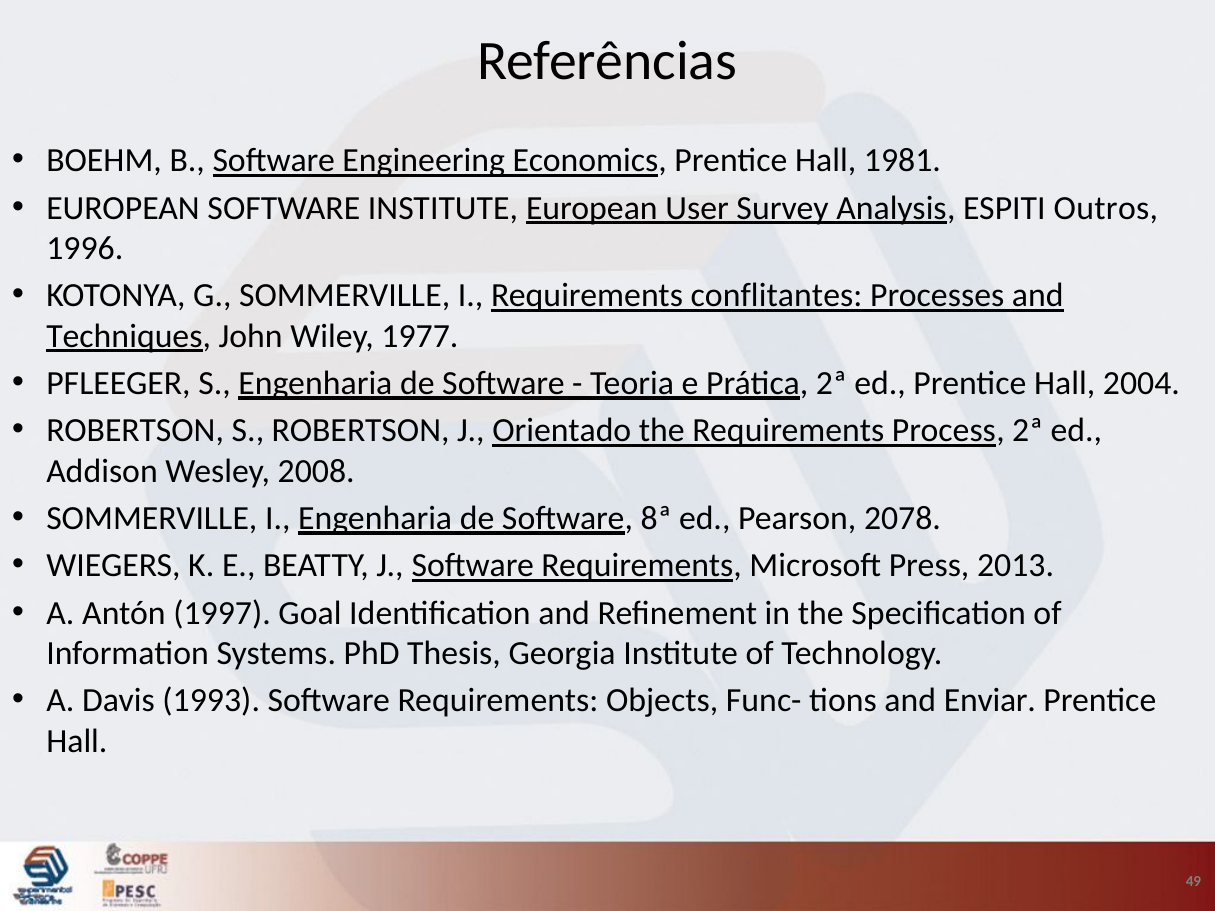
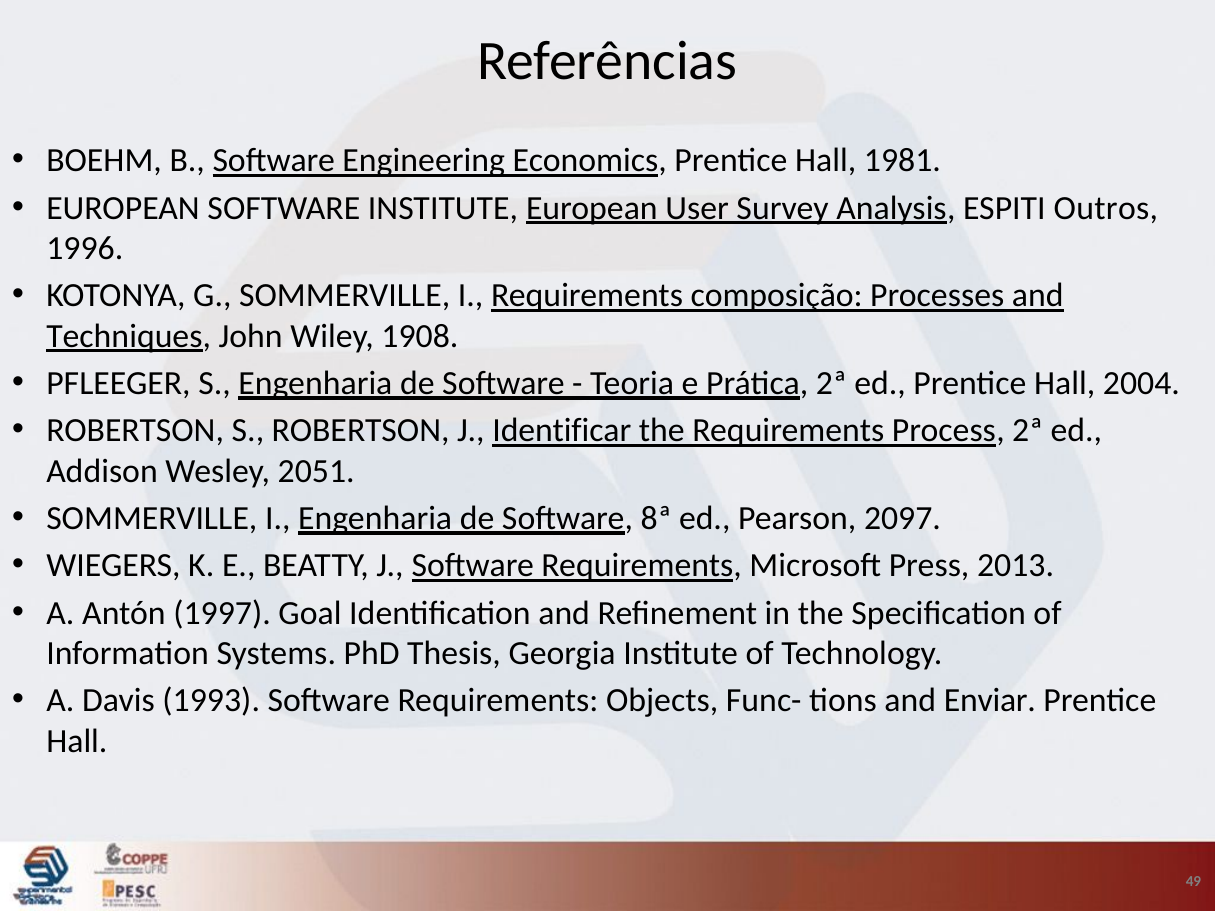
conflitantes: conflitantes -> composição (777, 296)
1977: 1977 -> 1908 (420, 336)
Orientado: Orientado -> Identificar (562, 431)
2008: 2008 -> 2051 (316, 471)
2078: 2078 -> 2097 (902, 519)
